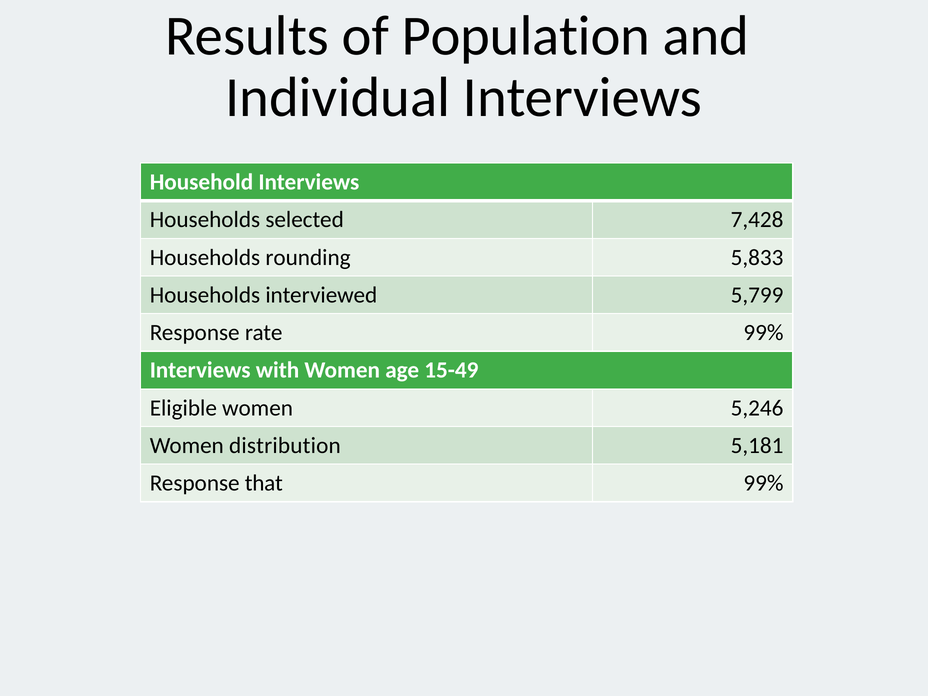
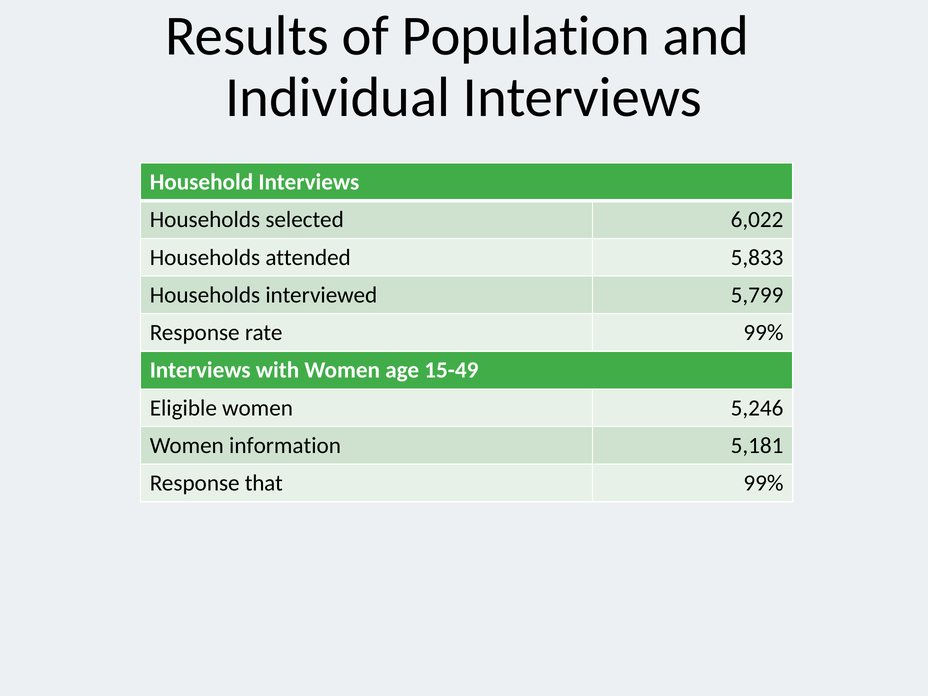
7,428: 7,428 -> 6,022 (757, 220)
rounding: rounding -> attended (308, 257)
distribution: distribution -> information (285, 446)
